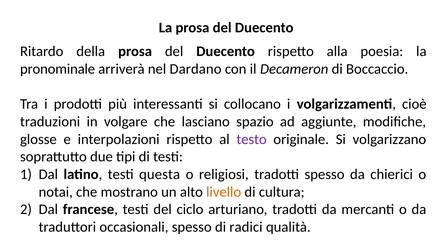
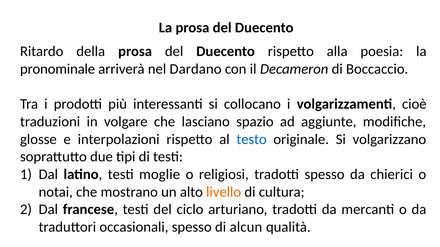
testo colour: purple -> blue (252, 140)
questa: questa -> moglie (160, 175)
radici: radici -> alcun (246, 228)
